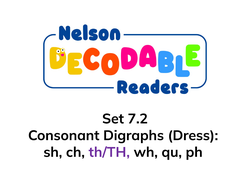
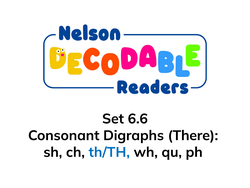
7.2: 7.2 -> 6.6 (138, 119)
Dress: Dress -> There (193, 135)
th/TH colour: purple -> blue (109, 152)
